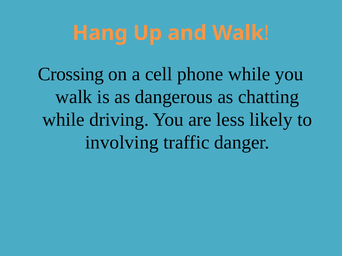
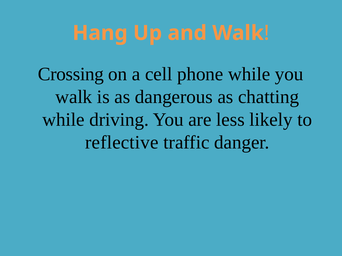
involving: involving -> reflective (122, 143)
